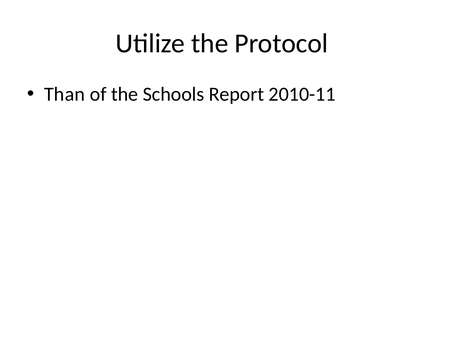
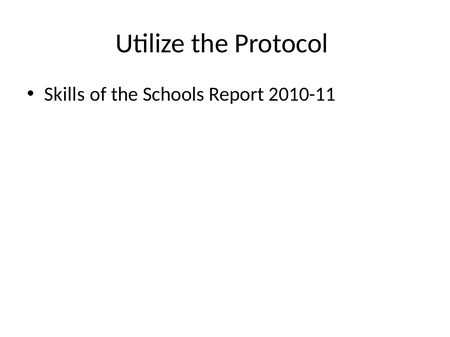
Than: Than -> Skills (64, 94)
